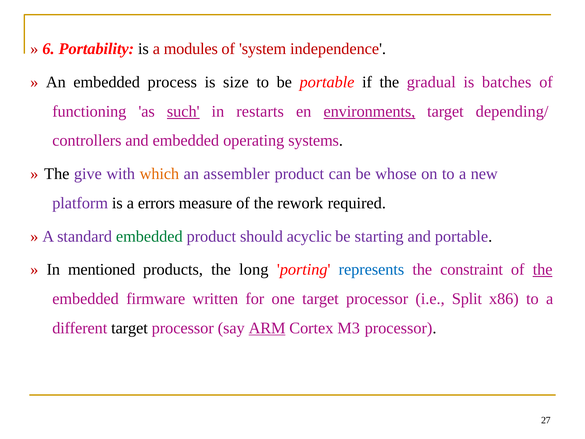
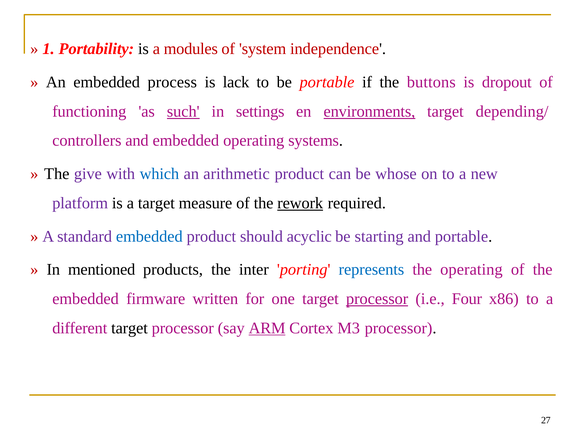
6: 6 -> 1 (48, 49)
size: size -> lack (236, 82)
gradual: gradual -> buttons (431, 82)
batches: batches -> dropout (507, 82)
restarts: restarts -> settings (260, 111)
which colour: orange -> blue (159, 174)
assembler: assembler -> arithmetic (237, 174)
a errors: errors -> target (156, 203)
rework underline: none -> present (300, 203)
embedded colour: green -> blue (149, 236)
long: long -> inter (254, 269)
the constraint: constraint -> operating (471, 269)
the underline: present -> none (543, 269)
processor underline: none -> present (377, 299)
Split: Split -> Four (467, 299)
